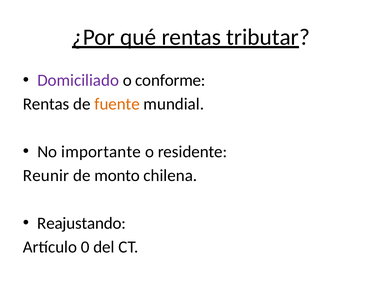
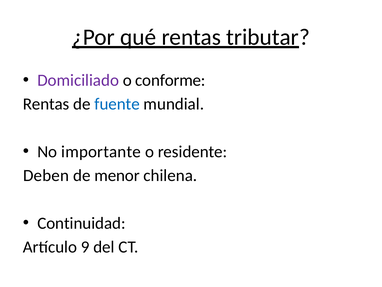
fuente colour: orange -> blue (117, 104)
Reunir: Reunir -> Deben (46, 175)
monto: monto -> menor (117, 175)
Reajustando: Reajustando -> Continuidad (81, 223)
0: 0 -> 9 (85, 247)
